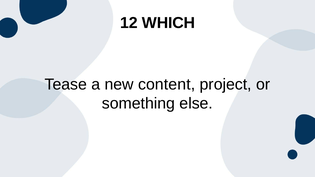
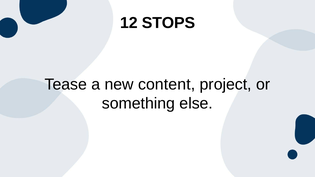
WHICH: WHICH -> STOPS (169, 23)
